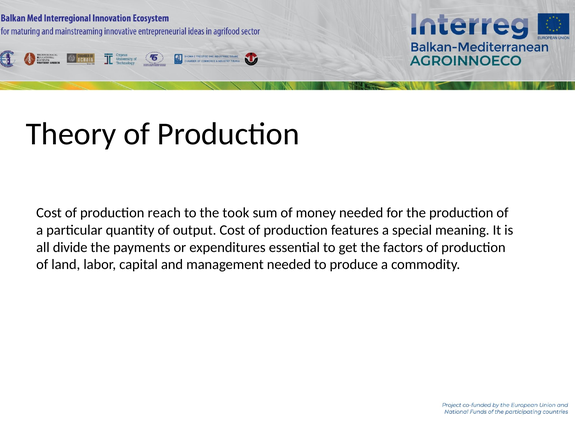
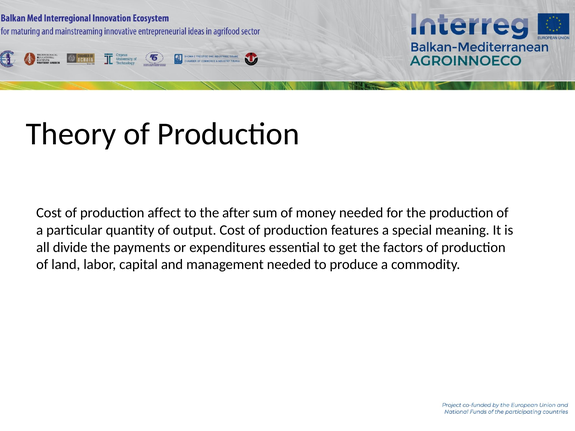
reach: reach -> affect (164, 213)
took: took -> after (236, 213)
